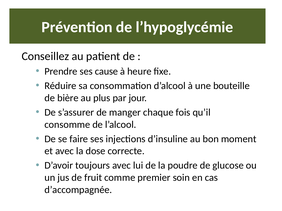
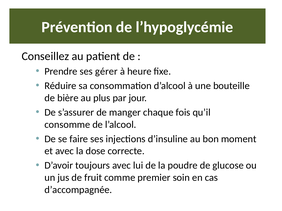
cause: cause -> gérer (106, 72)
